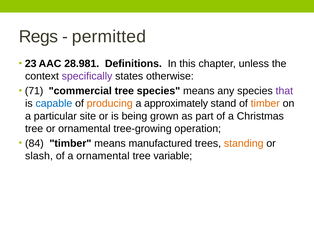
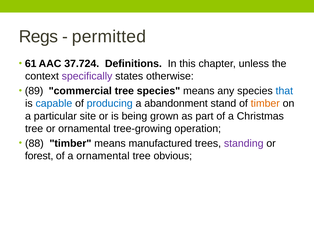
23: 23 -> 61 (31, 64)
28.981: 28.981 -> 37.724 (82, 64)
71: 71 -> 89 (34, 91)
that colour: purple -> blue (284, 91)
producing colour: orange -> blue (110, 103)
approximately: approximately -> abandonment (176, 103)
84: 84 -> 88 (34, 143)
standing colour: orange -> purple (244, 143)
slash: slash -> forest (39, 156)
variable: variable -> obvious (173, 156)
